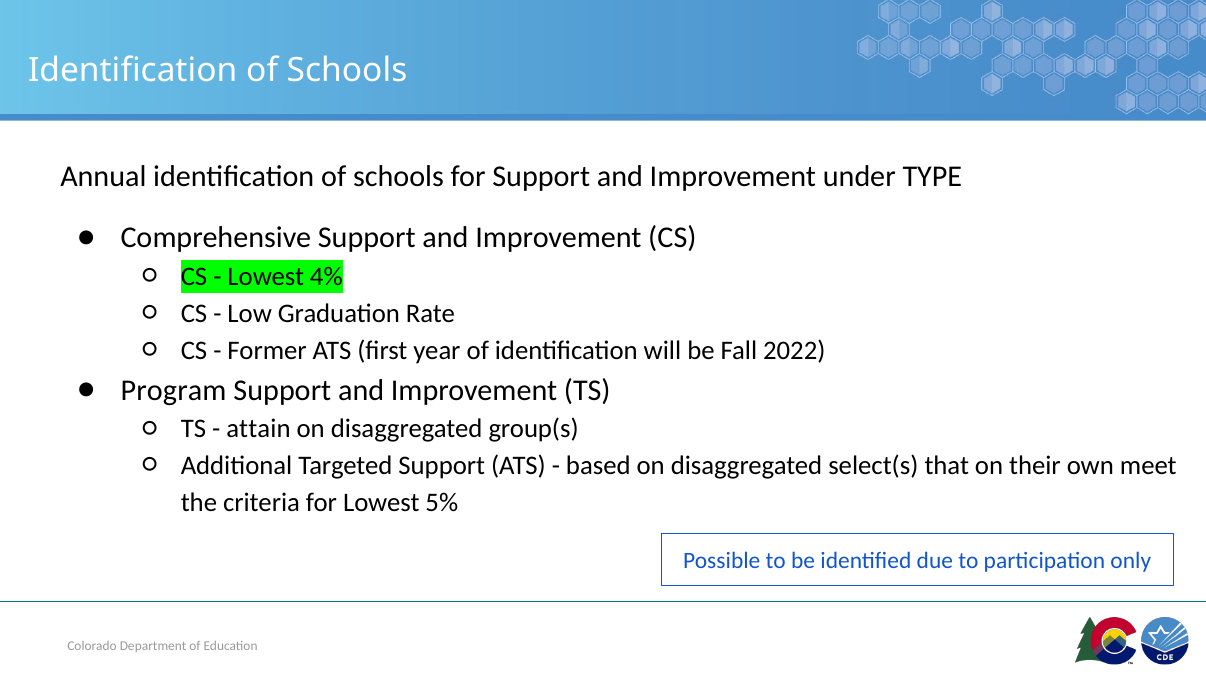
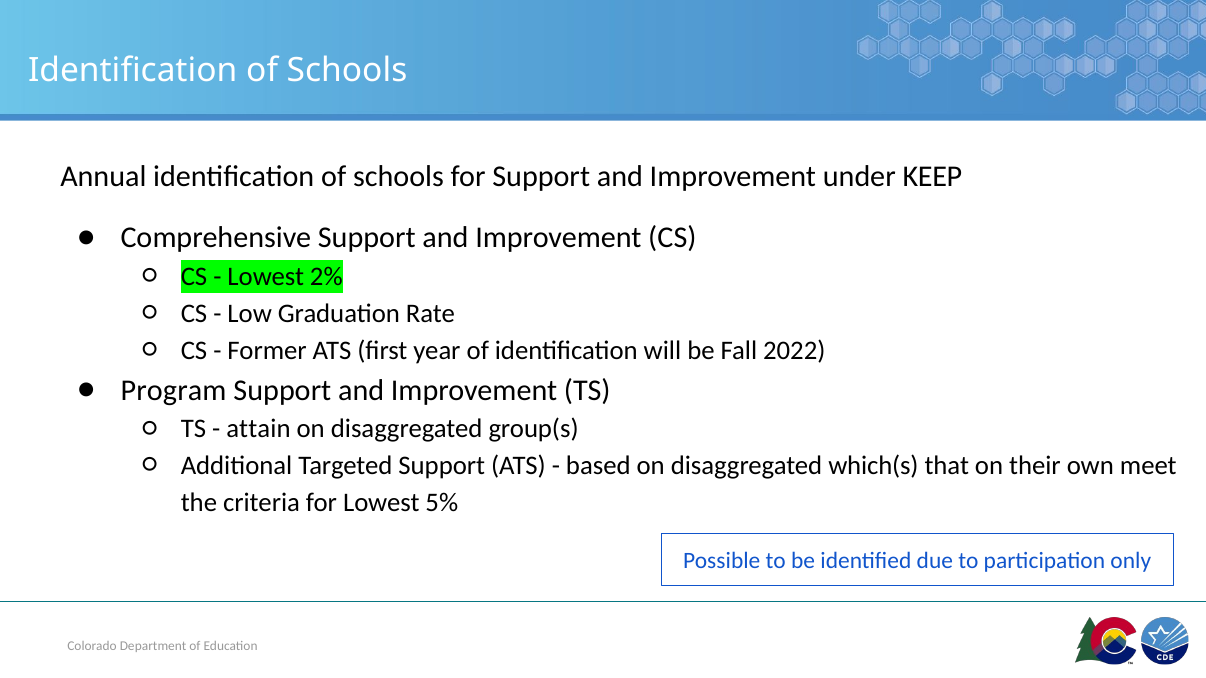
TYPE: TYPE -> KEEP (932, 176)
4%: 4% -> 2% (326, 277)
select(s: select(s -> which(s (873, 466)
